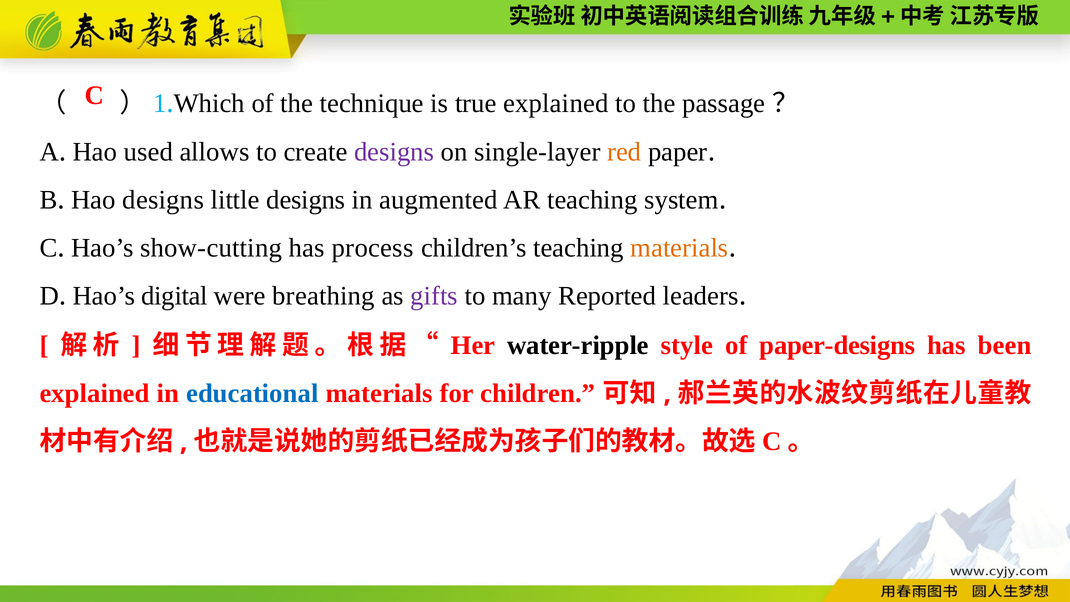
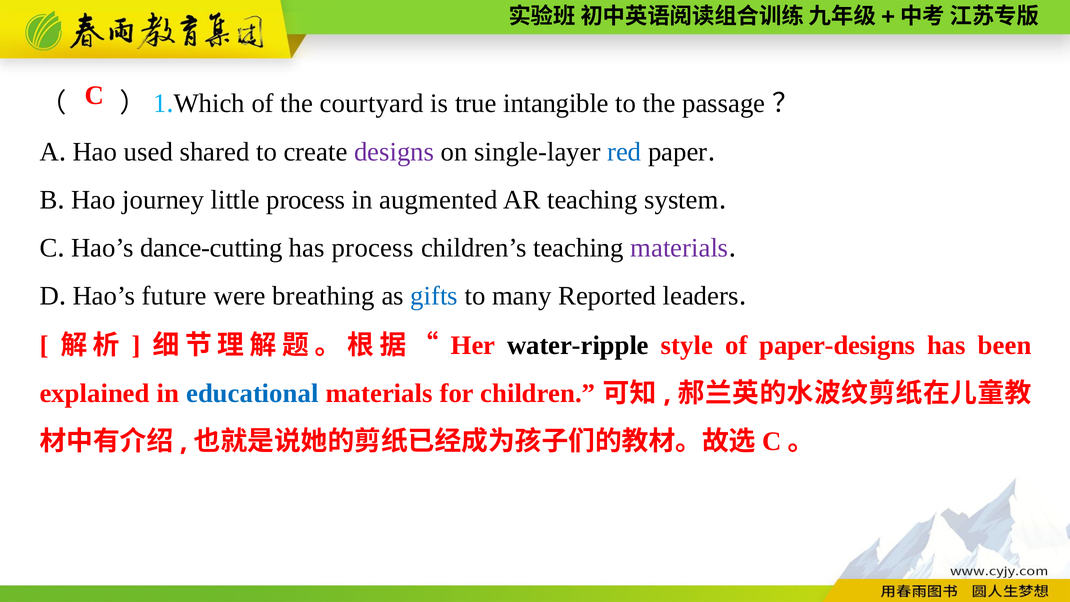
technique: technique -> courtyard (372, 104)
true explained: explained -> intangible (556, 104)
allows: allows -> shared (215, 152)
red colour: orange -> blue (624, 152)
Hao designs: designs -> journey (163, 200)
little designs: designs -> process (306, 200)
show-cutting: show-cutting -> dance-cutting (211, 248)
materials colour: orange -> purple (679, 248)
digital: digital -> future (174, 296)
gifts colour: purple -> blue (434, 296)
